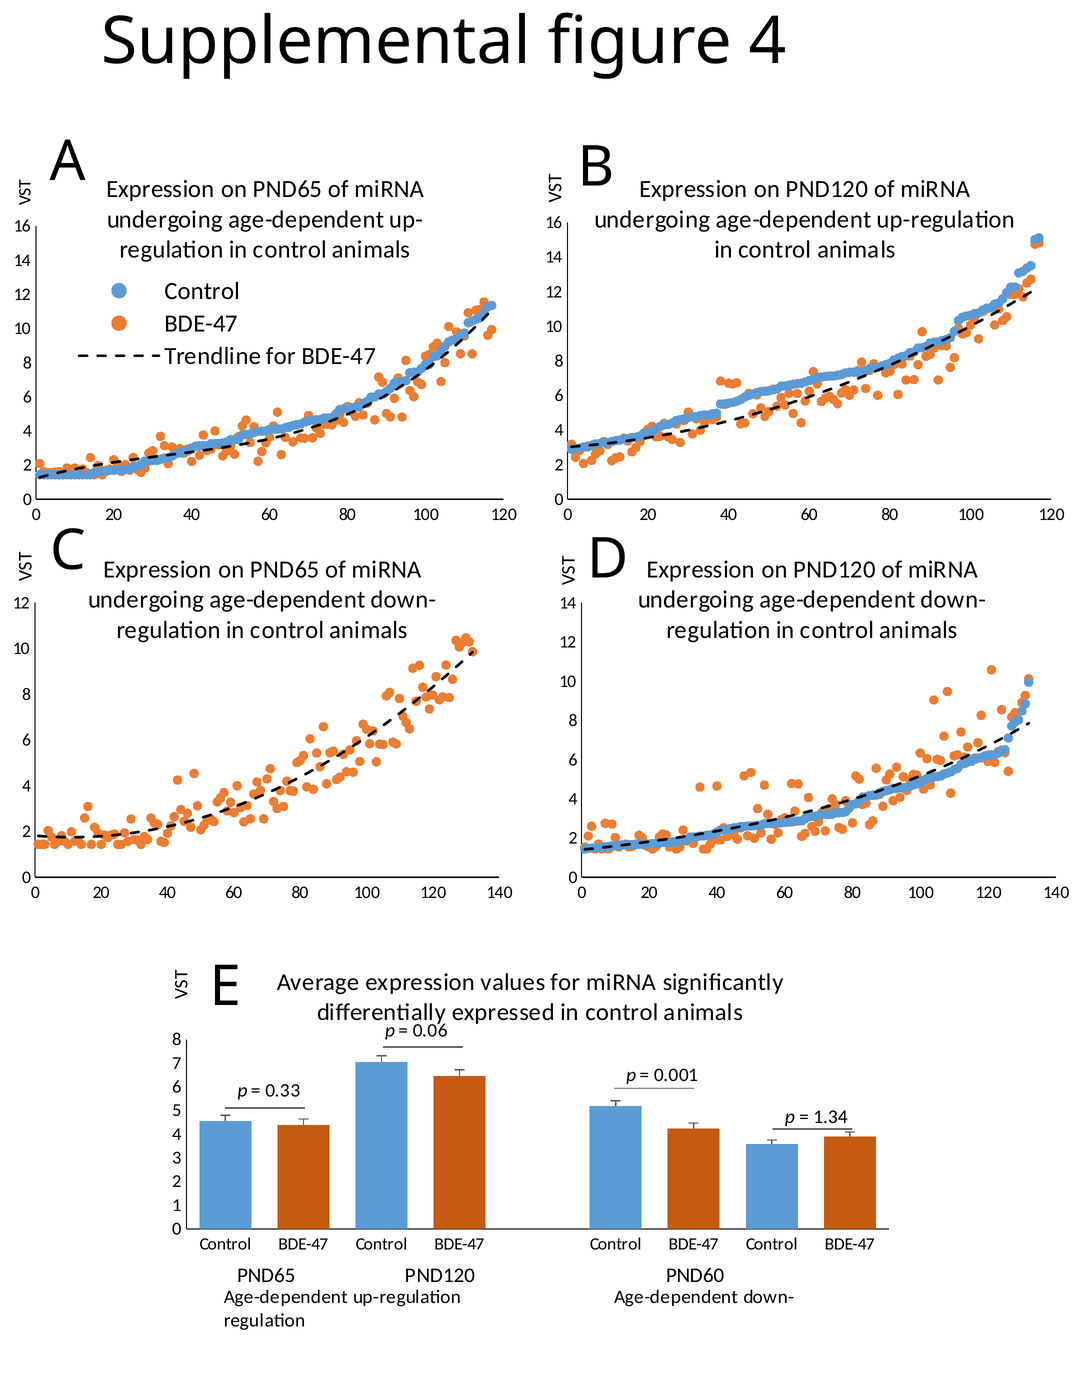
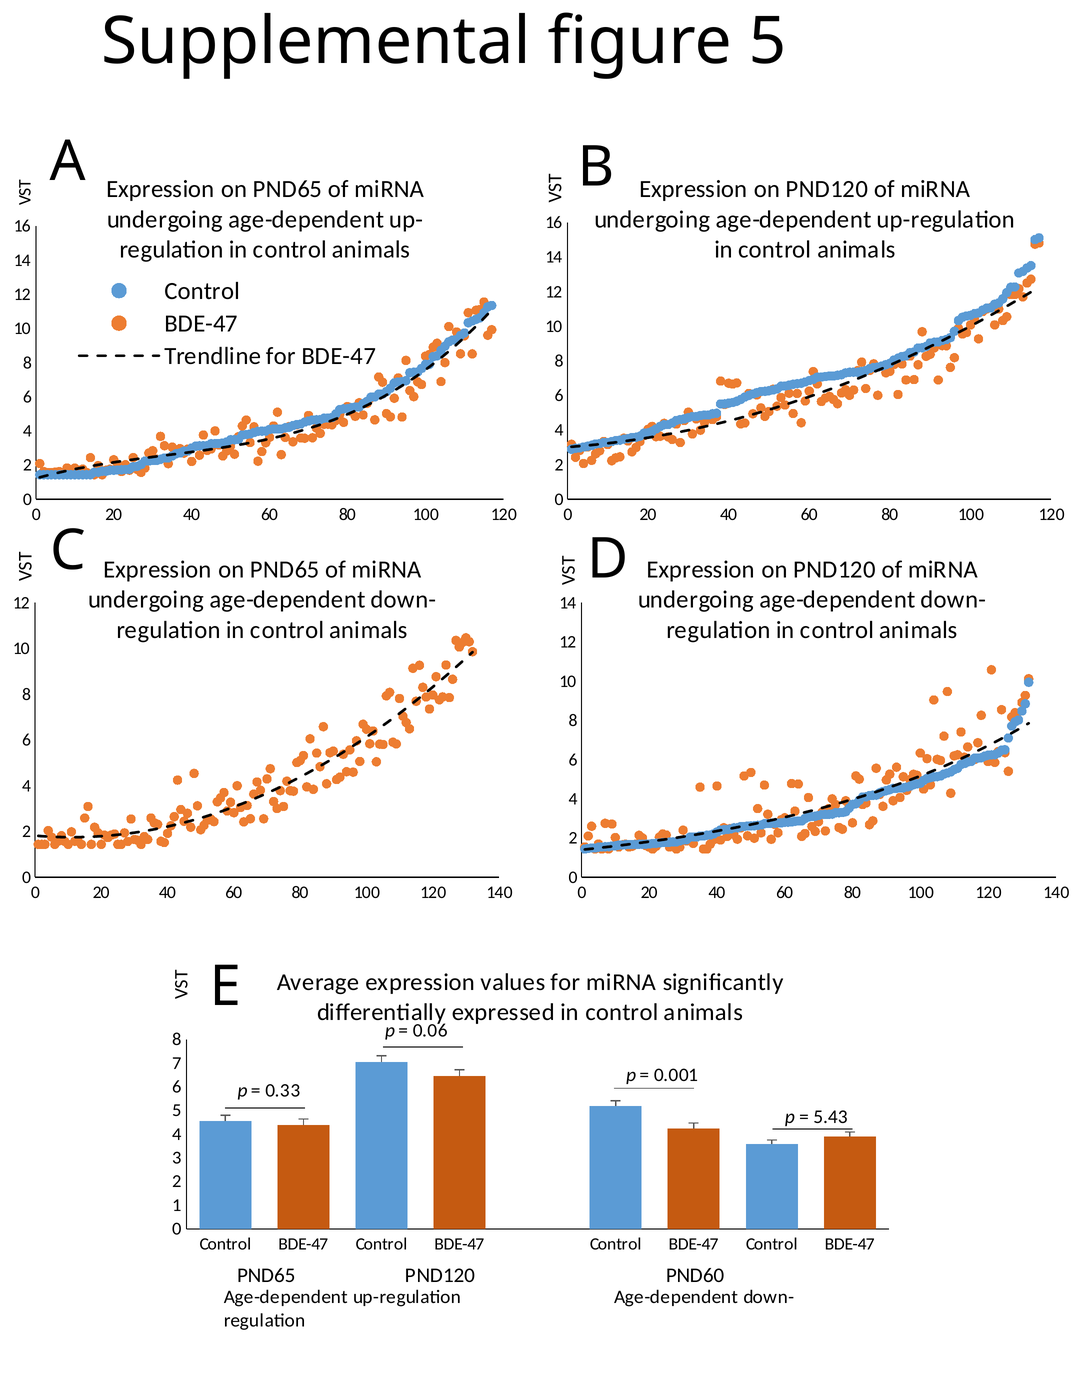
figure 4: 4 -> 5 (768, 41)
1.34: 1.34 -> 5.43 (830, 1117)
